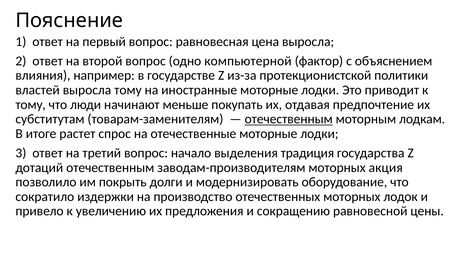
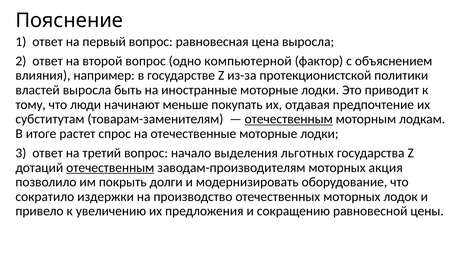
выросла тому: тому -> быть (128, 90)
традиция: традиция -> льготных (307, 153)
отечественным underline: none -> present (110, 167)
